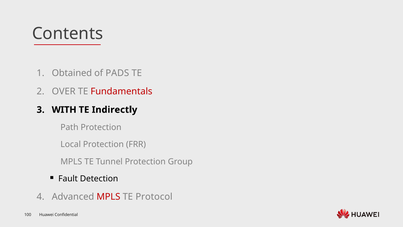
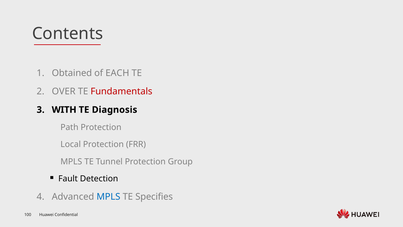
PADS: PADS -> EACH (117, 73)
Indirectly: Indirectly -> Diagnosis (115, 110)
MPLS colour: red -> blue (108, 196)
Protocol: Protocol -> Specifies (154, 196)
